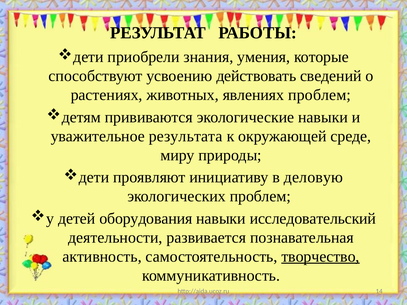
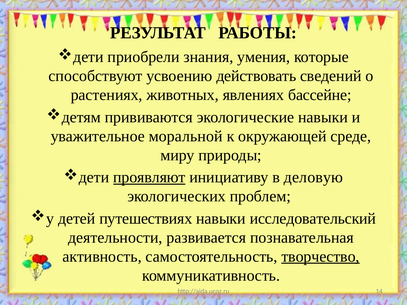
явлениях проблем: проблем -> бассейне (320, 95)
результата: результата -> моральной (186, 136)
проявляют underline: none -> present (149, 178)
оборудования: оборудования -> путешествиях (146, 219)
